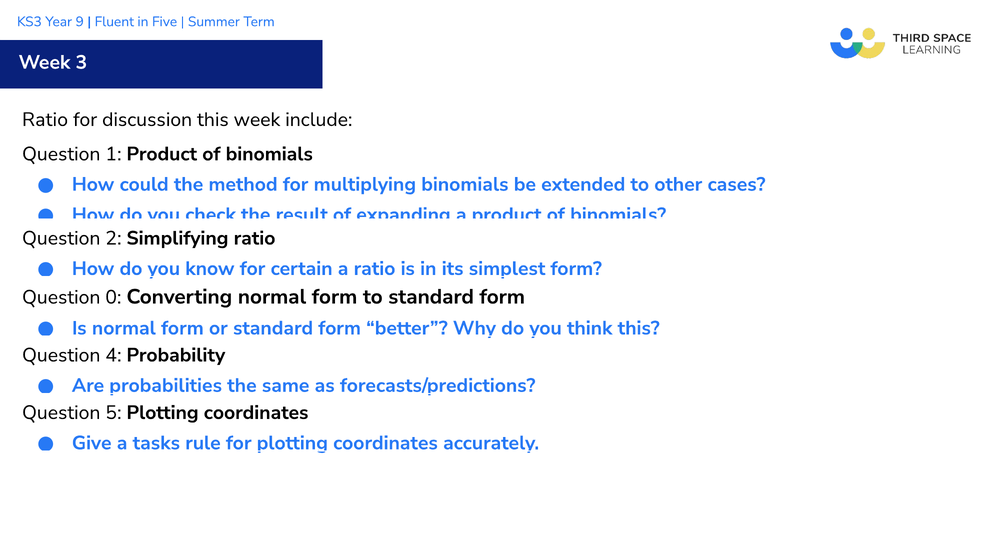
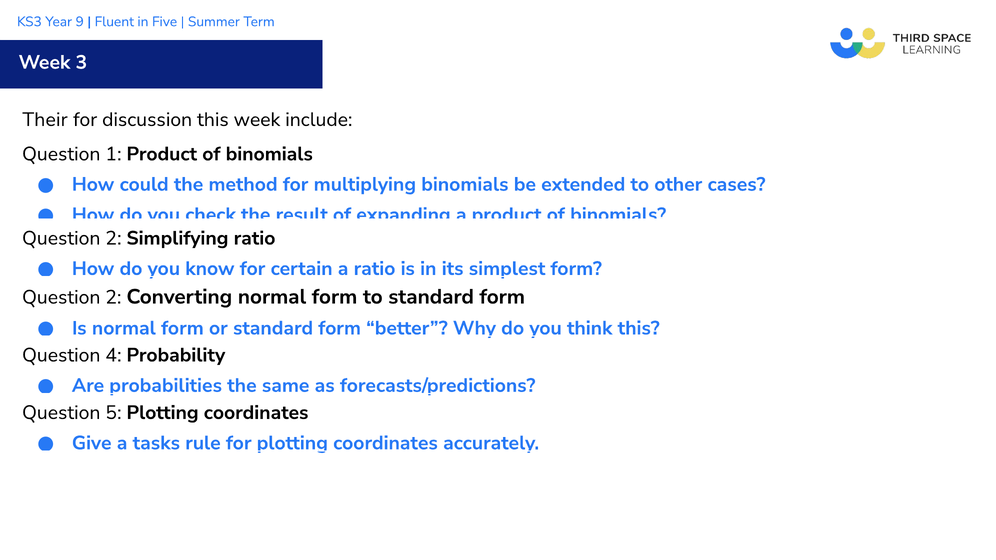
Ratio: Ratio -> Their (45, 120)
0: 0 -> 2 (113, 297)
